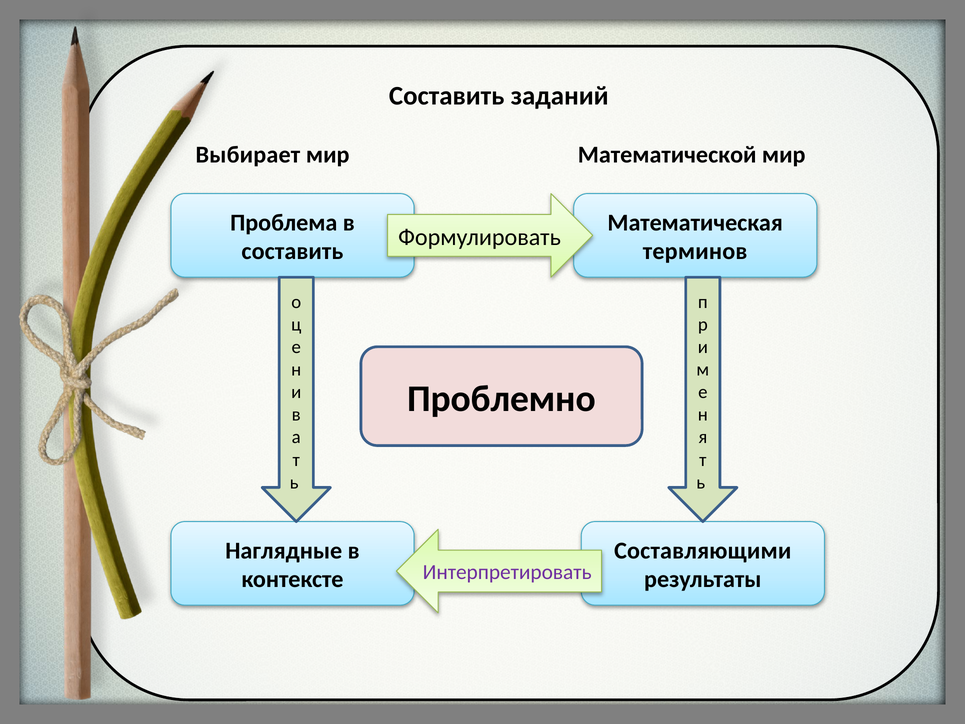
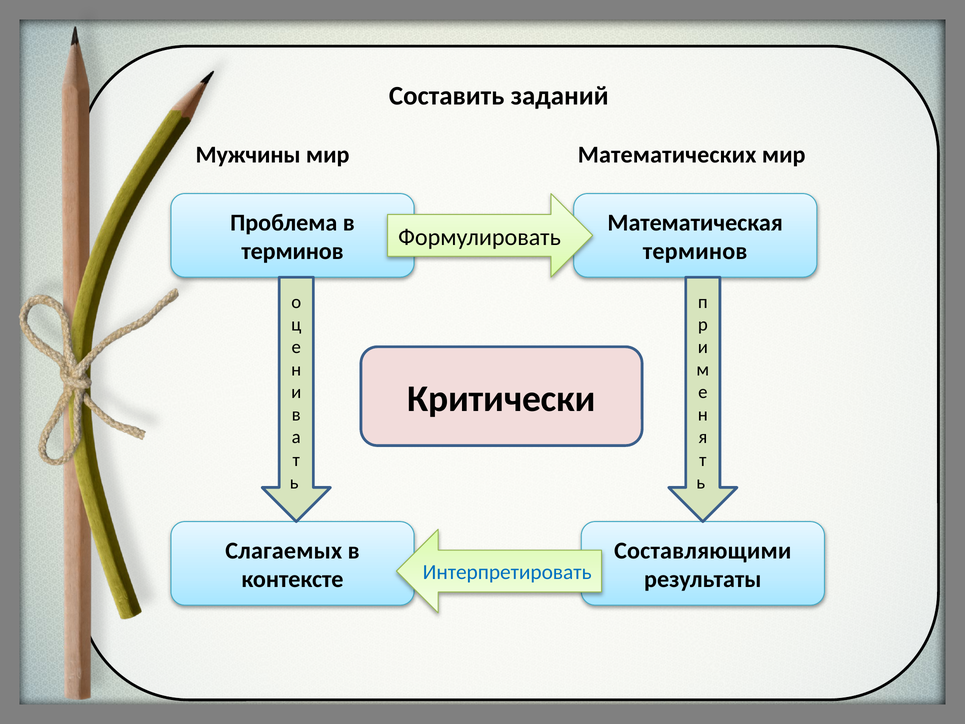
Выбирает: Выбирает -> Мужчины (248, 155)
Математической: Математической -> Математических (667, 155)
составить: составить -> терминов (293, 251)
Проблемно: Проблемно -> Критически (502, 399)
Наглядные: Наглядные -> Слагаемых (284, 550)
Интерпретировать colour: purple -> blue (507, 572)
